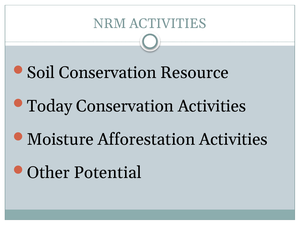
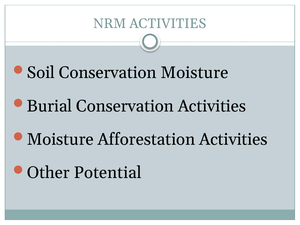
Conservation Resource: Resource -> Moisture (195, 73)
Today: Today -> Burial (50, 106)
